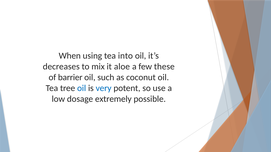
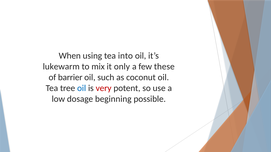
decreases: decreases -> lukewarm (61, 67)
aloe: aloe -> only (122, 67)
very colour: blue -> red (104, 88)
extremely: extremely -> beginning (113, 99)
